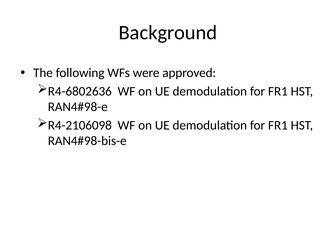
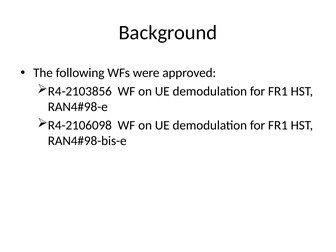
R4-6802636: R4-6802636 -> R4-2103856 (80, 91)
